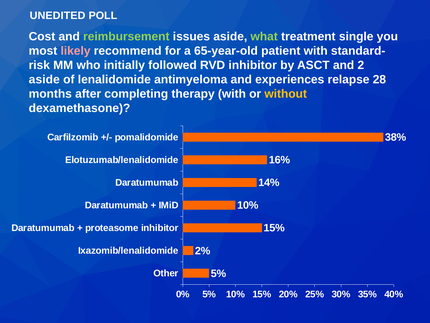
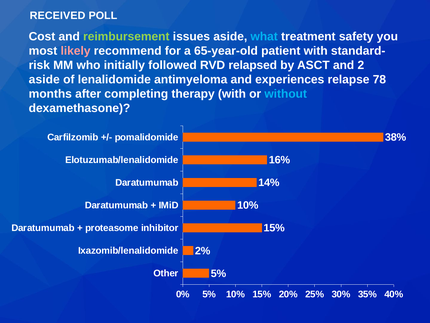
UNEDITED: UNEDITED -> RECEIVED (58, 16)
what colour: light green -> light blue (264, 36)
single: single -> safety (356, 36)
RVD inhibitor: inhibitor -> relapsed (253, 65)
28: 28 -> 78 (379, 79)
without colour: yellow -> light blue (286, 94)
